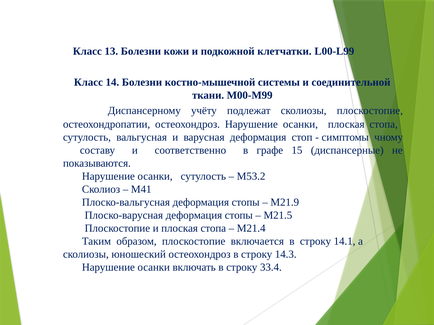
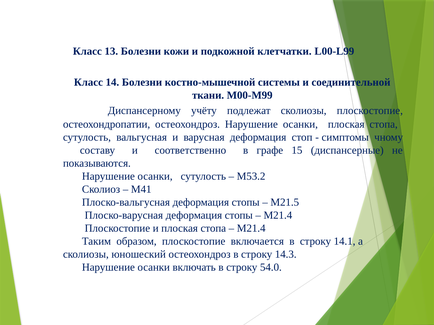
М21.9: М21.9 -> М21.5 (285, 203)
М21.5: М21.5 -> М21.4 (278, 216)
33.4: 33.4 -> 54.0 (271, 268)
